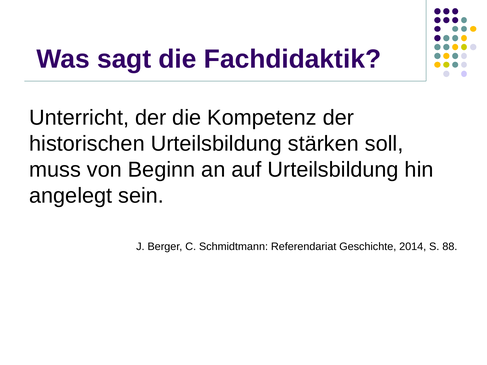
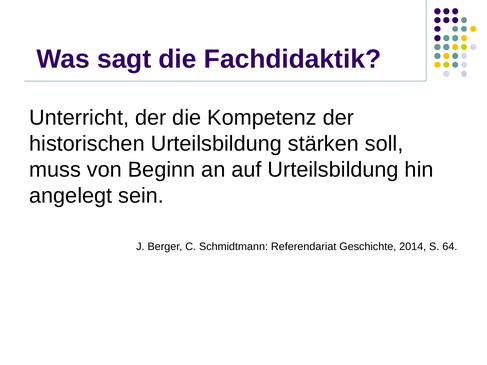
88: 88 -> 64 (450, 247)
